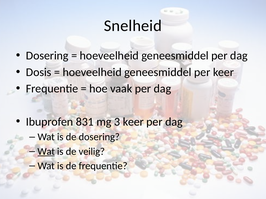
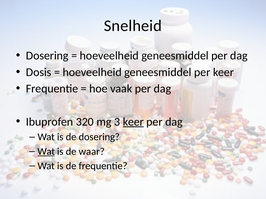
831: 831 -> 320 (85, 122)
keer underline: none -> present (133, 122)
veilig: veilig -> waar (92, 152)
